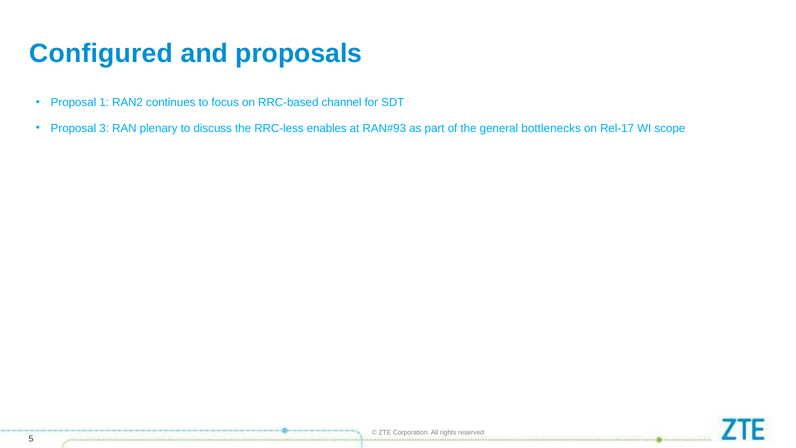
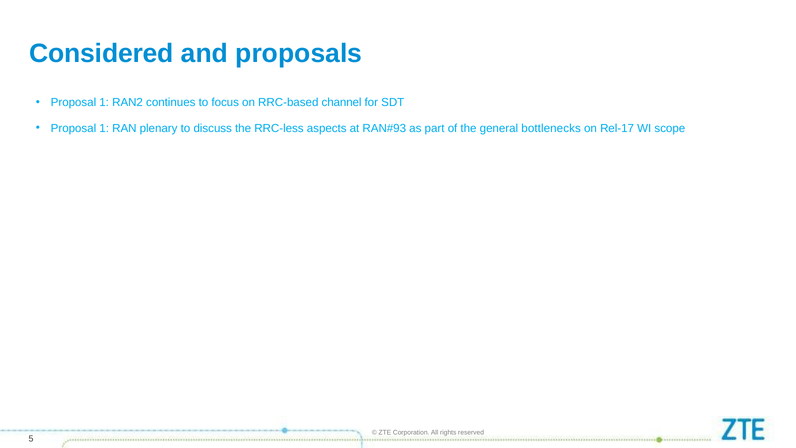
Configured: Configured -> Considered (101, 54)
3: 3 -> 1 (104, 128)
enables: enables -> aspects (327, 128)
